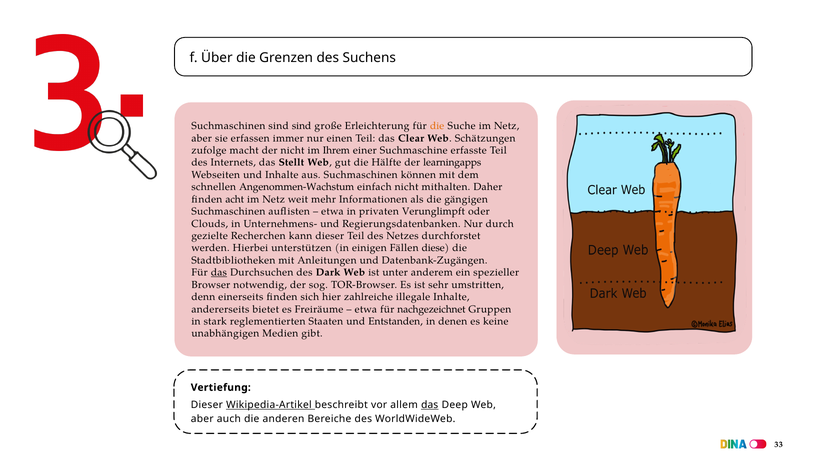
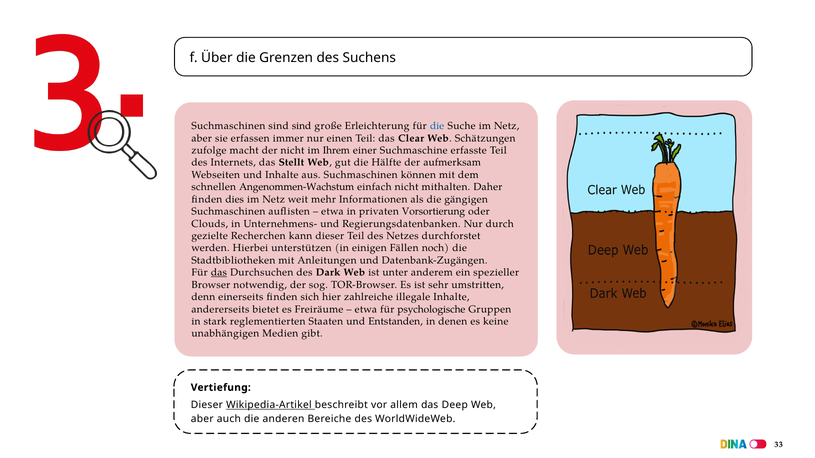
die colour: orange -> blue (437, 126)
learningapps: learningapps -> aufmerksam (452, 163)
acht: acht -> dies (235, 199)
Verunglimpft: Verunglimpft -> Vorsortierung (434, 212)
diese: diese -> noch (435, 248)
nachgezeichnet: nachgezeichnet -> psychologische (431, 309)
das underline: present -> none (430, 405)
